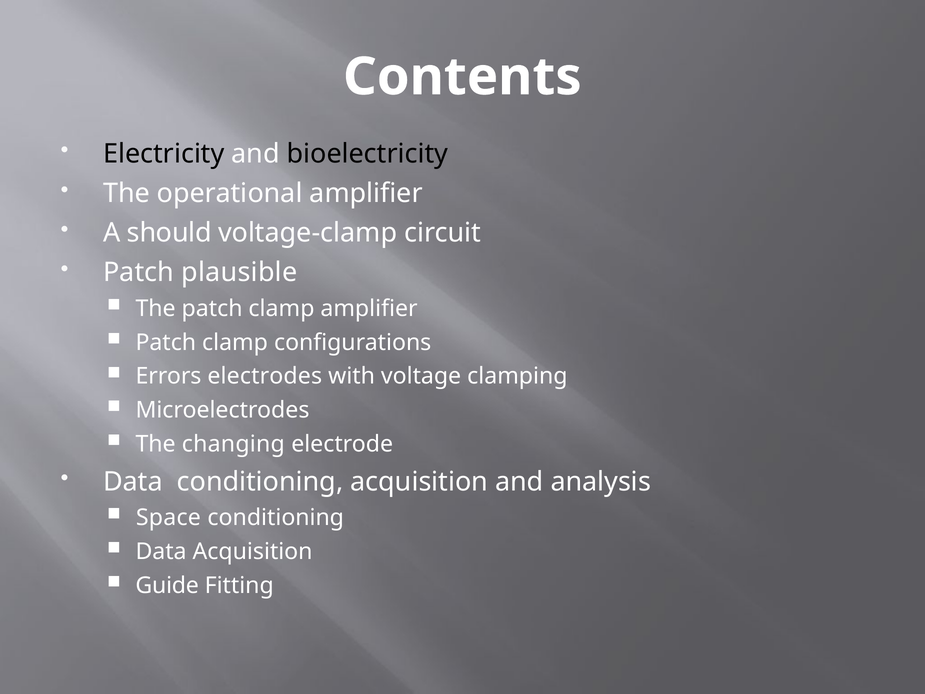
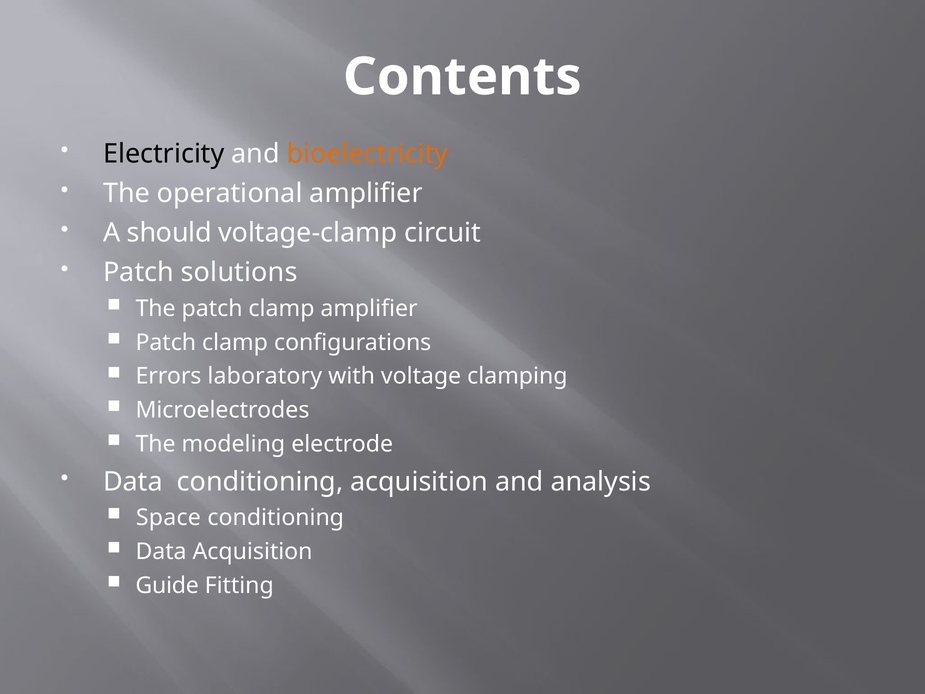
bioelectricity colour: black -> orange (367, 154)
plausible: plausible -> solutions (239, 272)
electrodes: electrodes -> laboratory (265, 376)
changing: changing -> modeling (233, 444)
